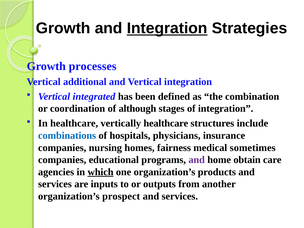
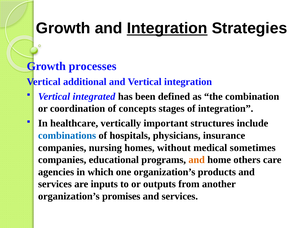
although: although -> concepts (137, 109)
vertically healthcare: healthcare -> important (166, 123)
fairness: fairness -> without (174, 148)
and colour: purple -> orange (197, 160)
obtain: obtain -> others (247, 160)
which underline: present -> none (101, 172)
prospect: prospect -> promises (121, 196)
